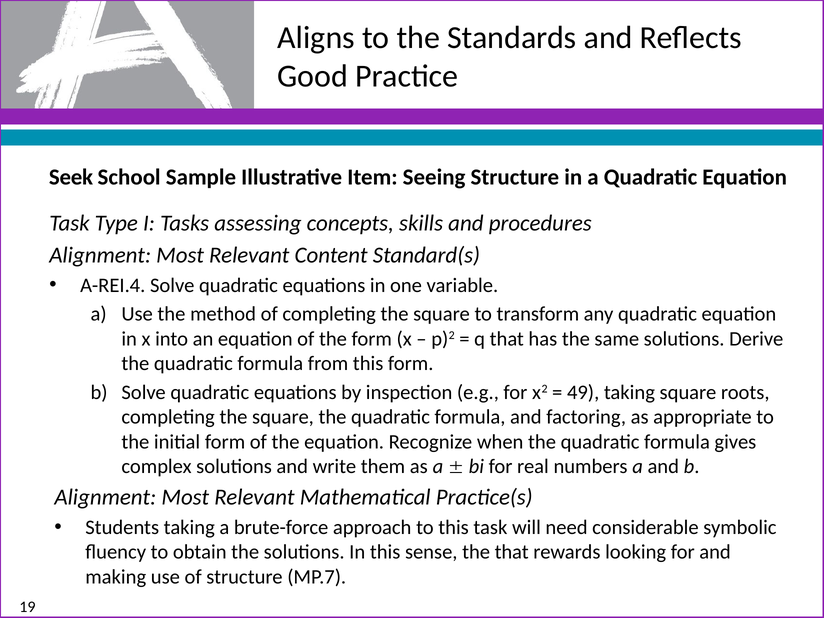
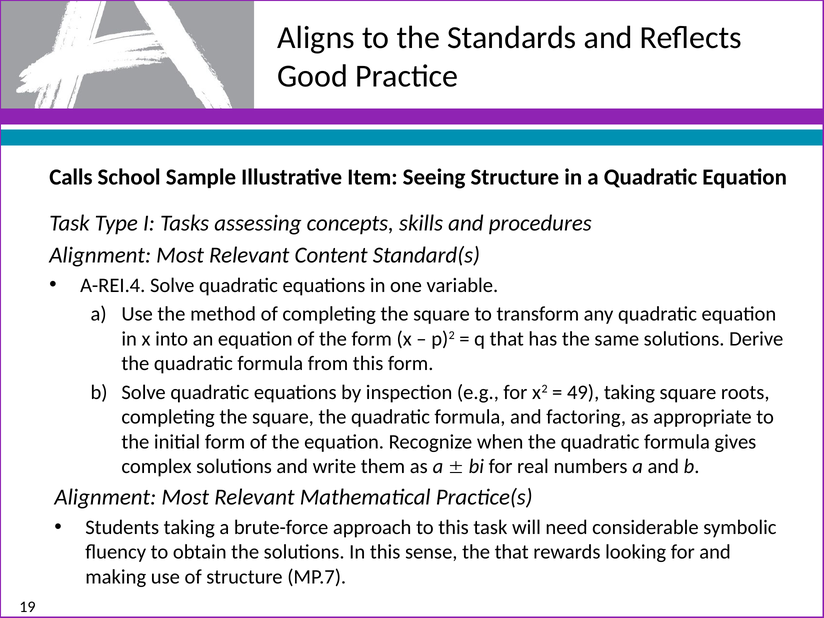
Seek: Seek -> Calls (71, 177)
